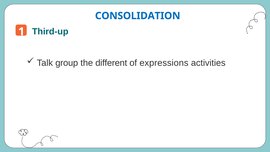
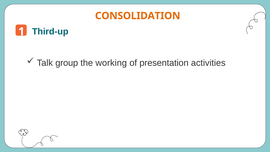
CONSOLIDATION colour: blue -> orange (138, 16)
different: different -> working (111, 63)
expressions: expressions -> presentation (164, 63)
